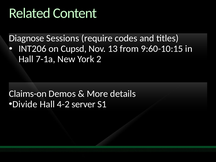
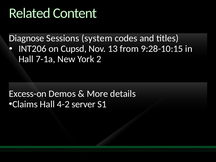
require: require -> system (97, 38)
9:60-10:15: 9:60-10:15 -> 9:28-10:15 (162, 49)
Claims-on: Claims-on -> Excess-on (28, 94)
Divide: Divide -> Claims (25, 104)
